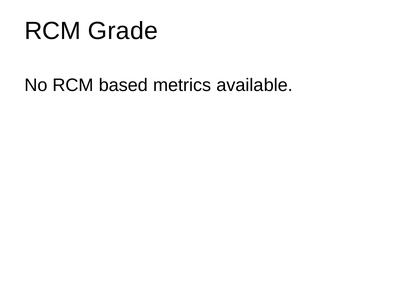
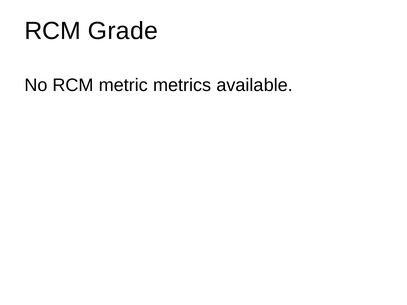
based: based -> metric (123, 85)
